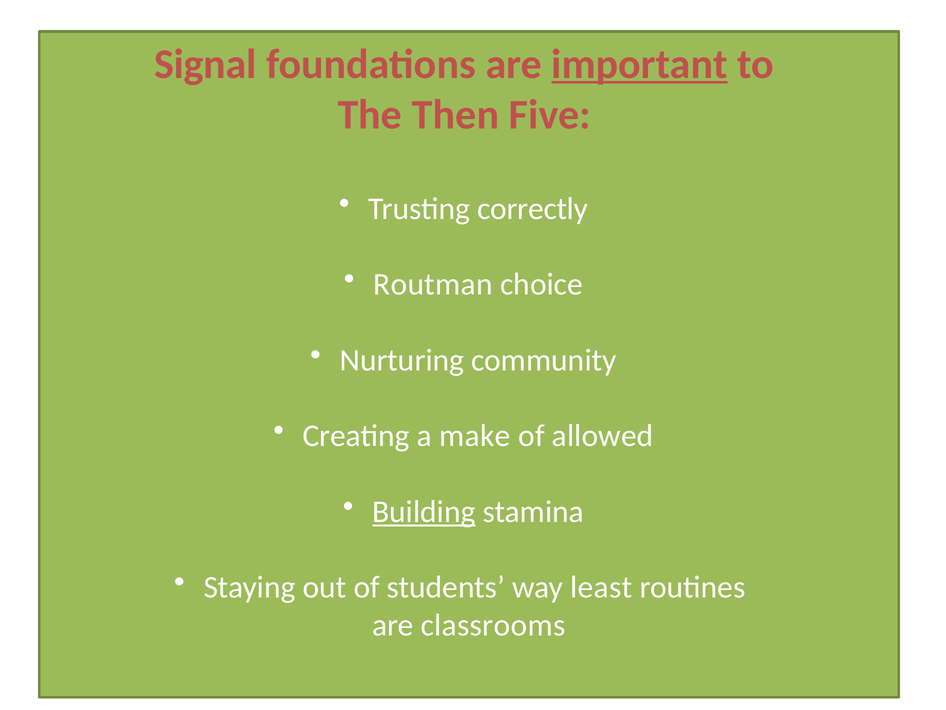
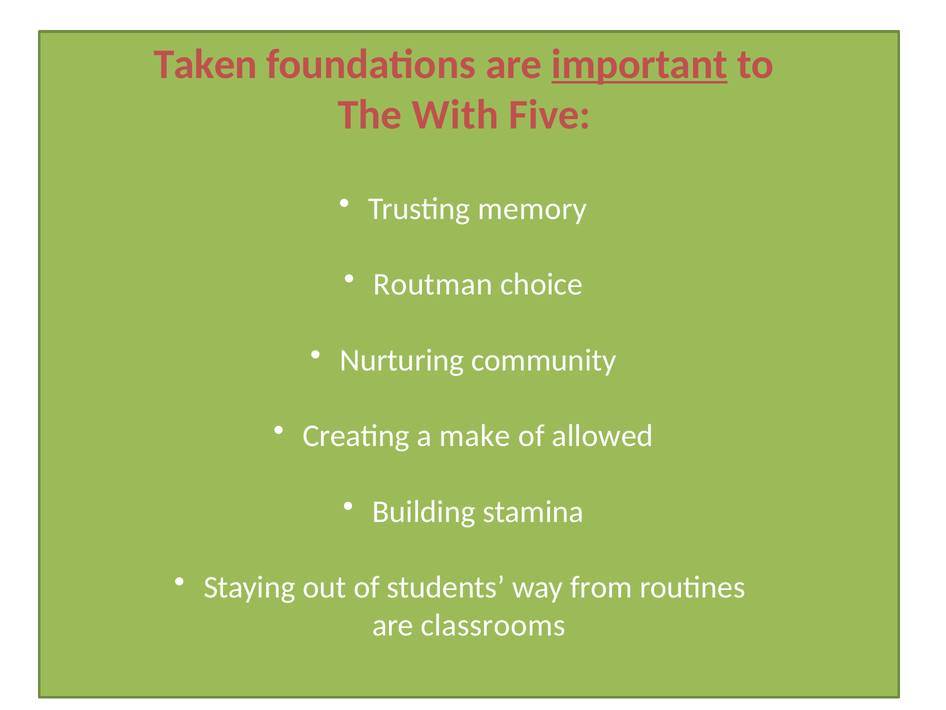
Signal: Signal -> Taken (205, 64)
Then: Then -> With (455, 115)
correctly: correctly -> memory (532, 209)
Building underline: present -> none (424, 511)
least: least -> from (601, 587)
